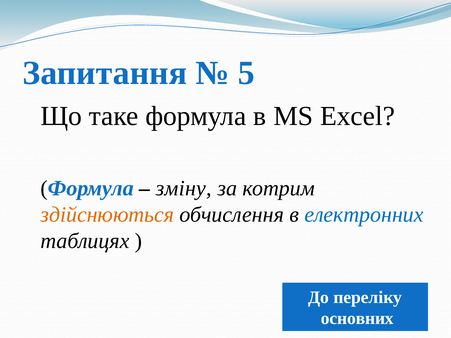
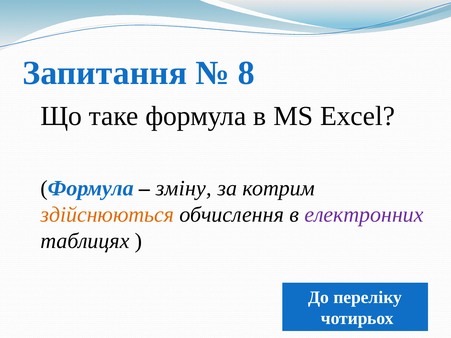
5: 5 -> 8 (246, 73)
електронних colour: blue -> purple (364, 215)
основних: основних -> чотирьох (357, 319)
